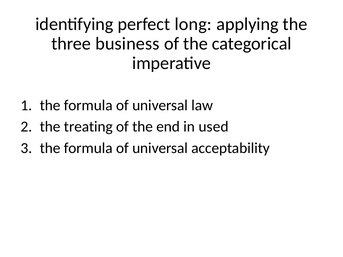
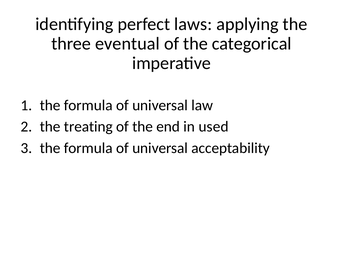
long: long -> laws (193, 24)
business: business -> eventual (127, 44)
